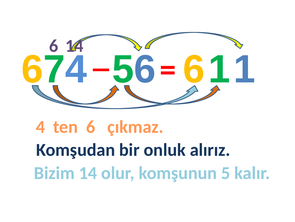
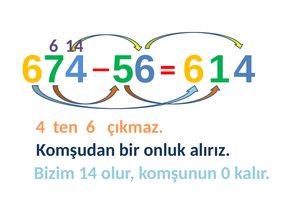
1: 1 -> 4 (244, 69)
5: 5 -> 0 (226, 173)
